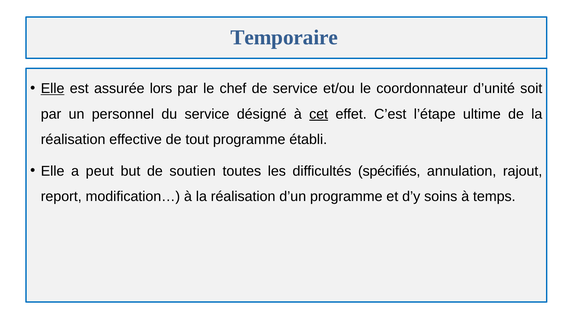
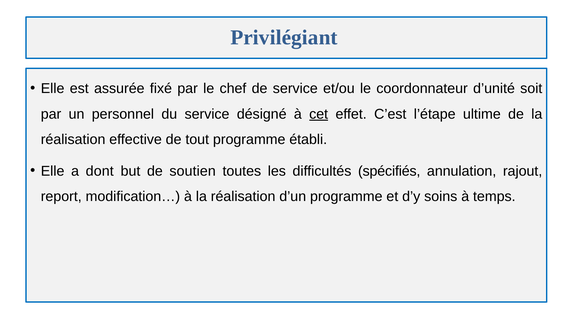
Temporaire: Temporaire -> Privilégiant (284, 38)
Elle underline: present -> none (53, 89)
lors: lors -> fixé (161, 89)
peut: peut -> dont (100, 171)
